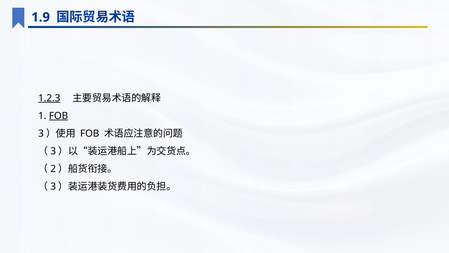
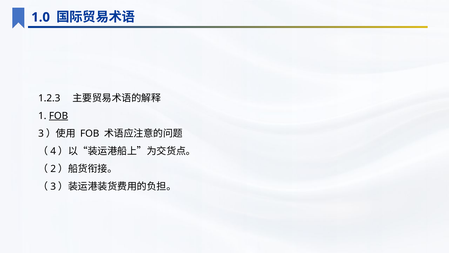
1.9: 1.9 -> 1.0 (41, 17)
1.2.3 underline: present -> none (49, 98)
3: 3 -> 4 (53, 151)
